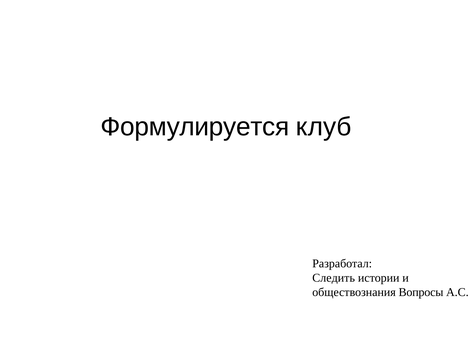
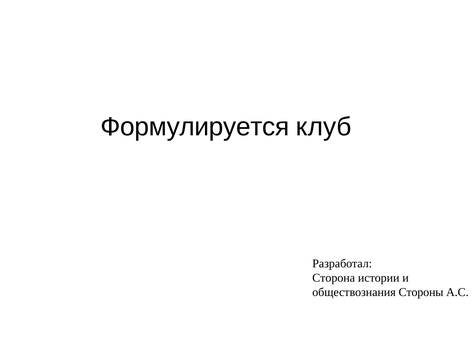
Следить: Следить -> Сторона (334, 278)
Вопросы: Вопросы -> Стороны (421, 292)
